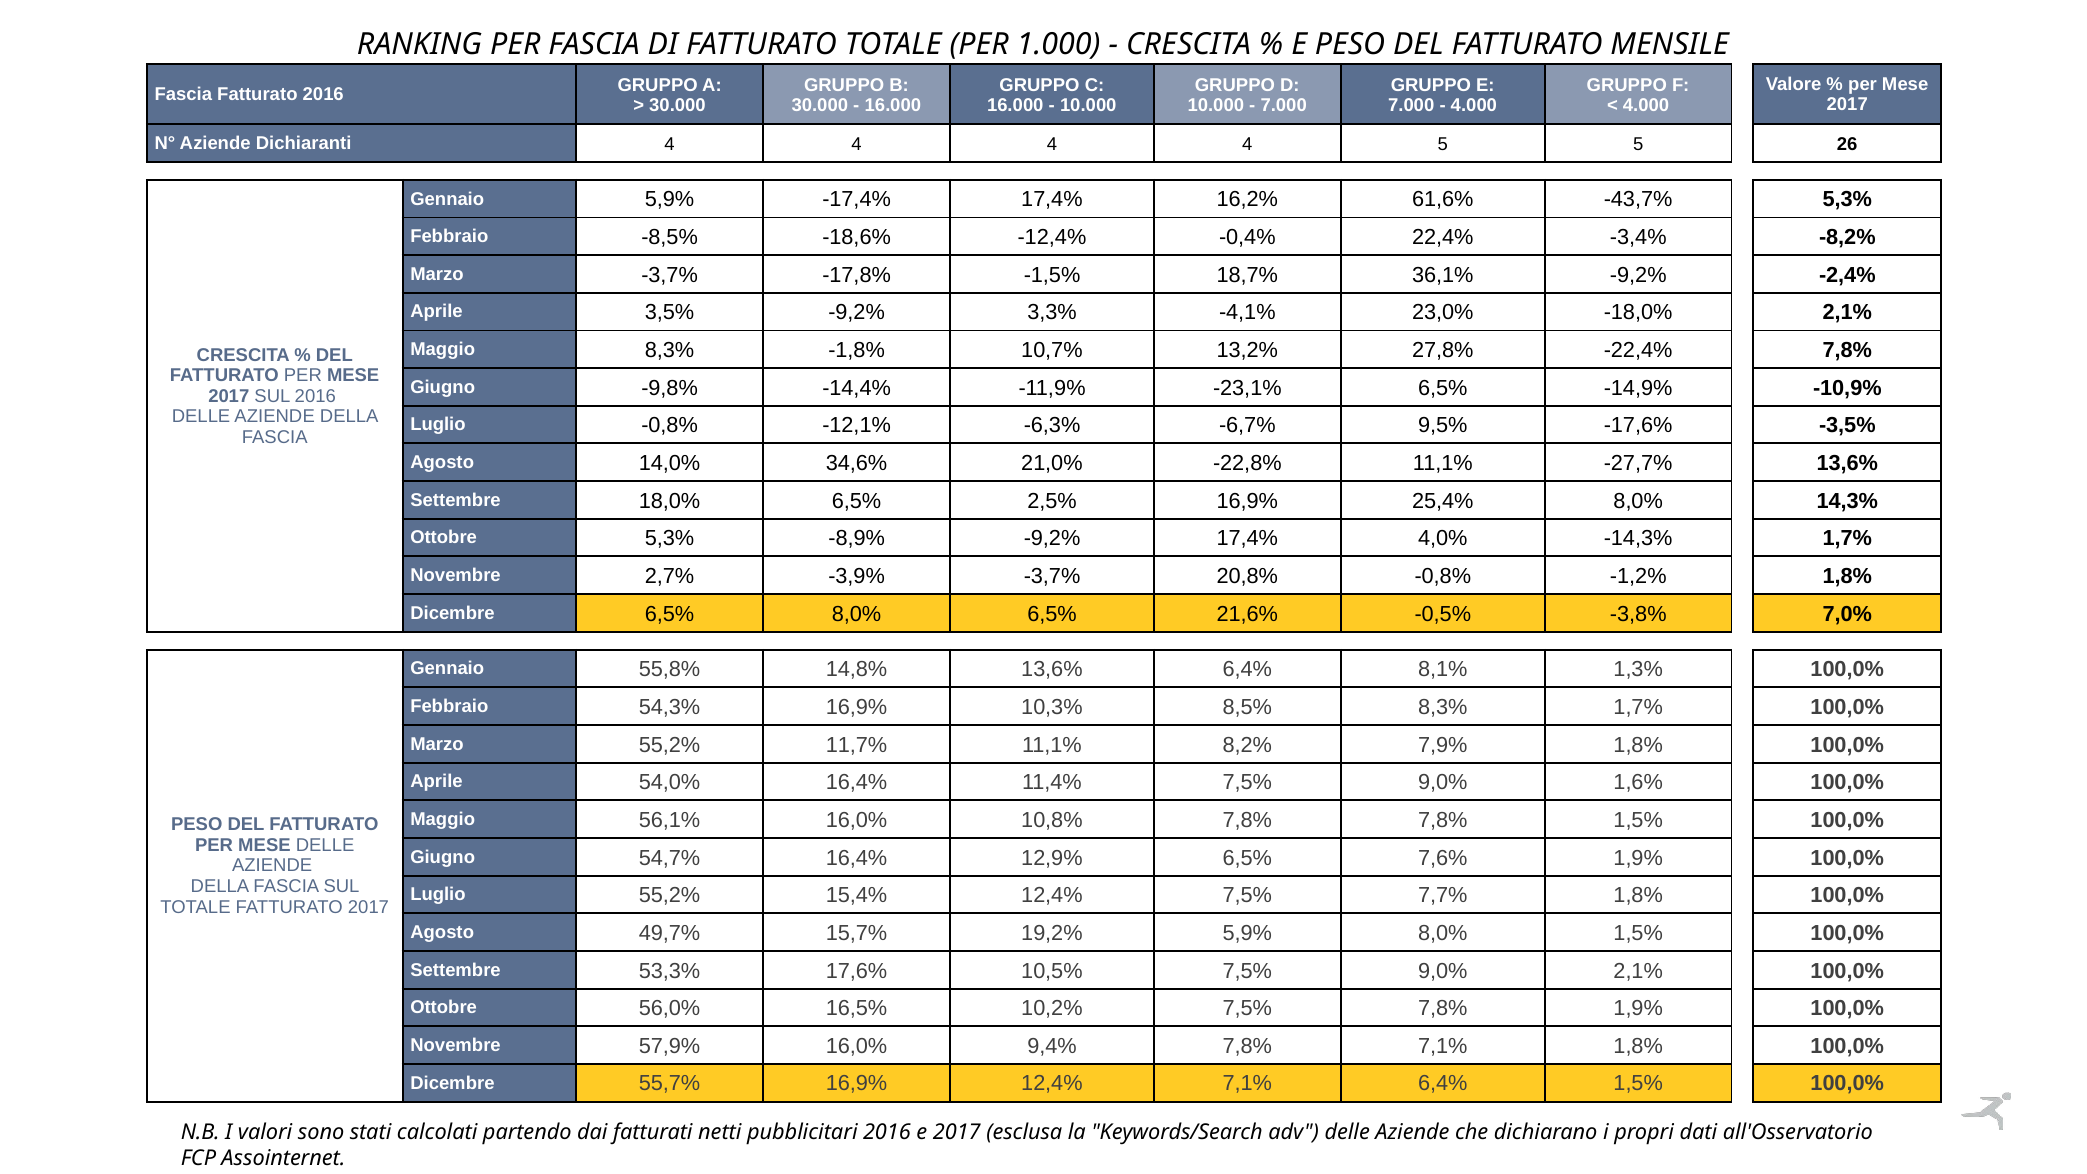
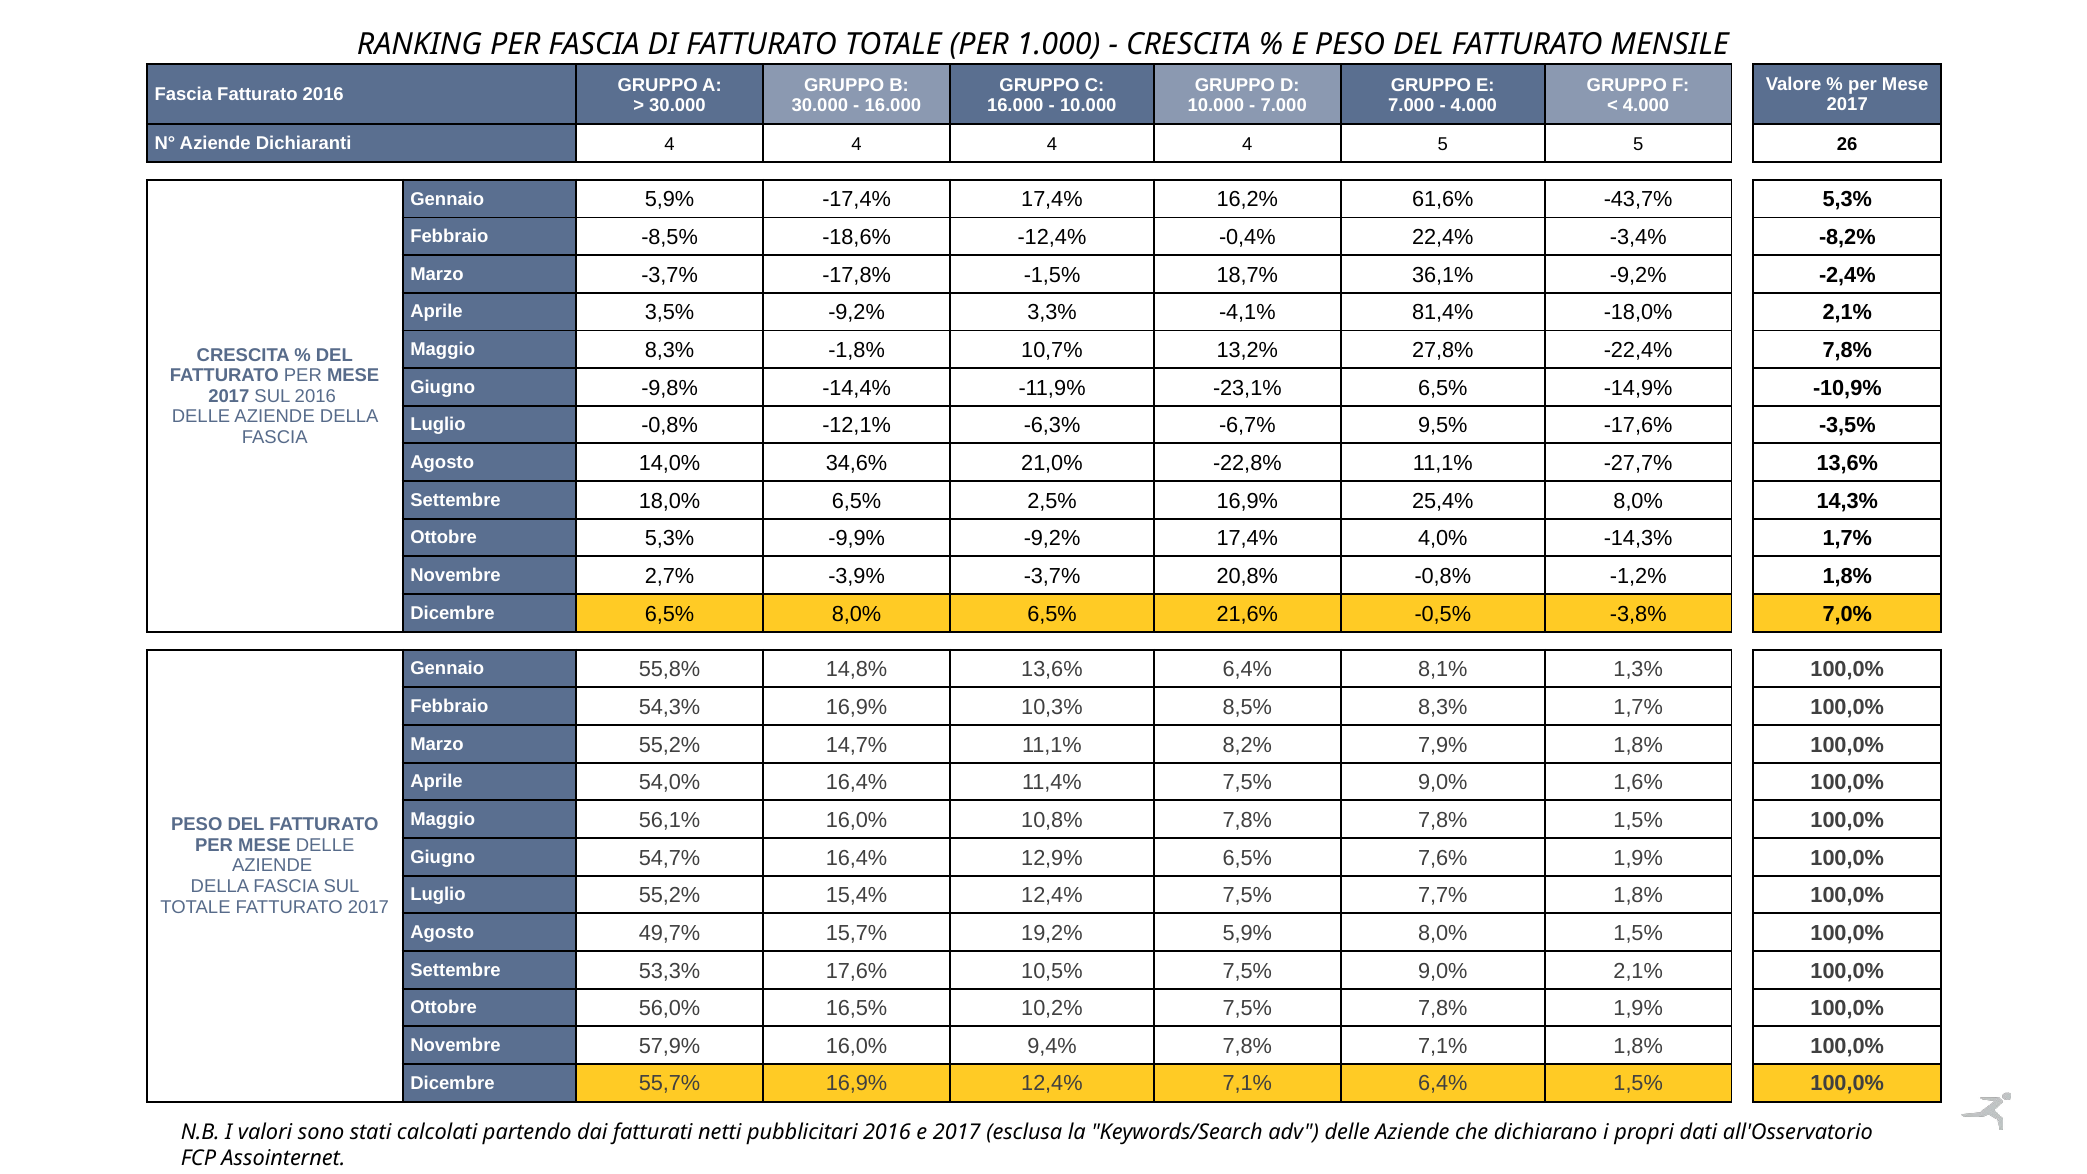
23,0%: 23,0% -> 81,4% (1443, 313)
-8,9%: -8,9% -> -9,9% (857, 539)
11,7%: 11,7% -> 14,7% (857, 745)
